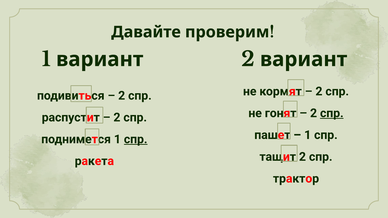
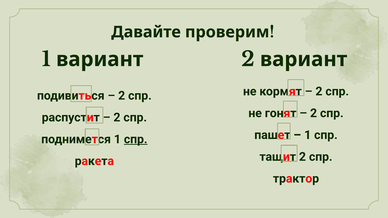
спр underline: present -> none (332, 113)
